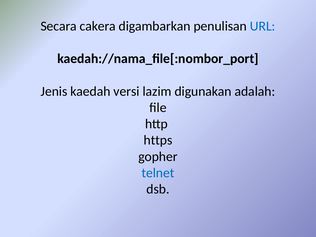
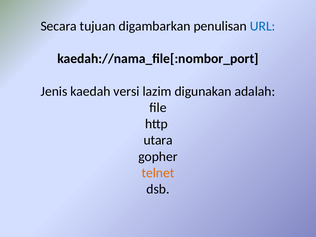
cakera: cakera -> tujuan (98, 26)
https: https -> utara (158, 140)
telnet colour: blue -> orange (158, 173)
